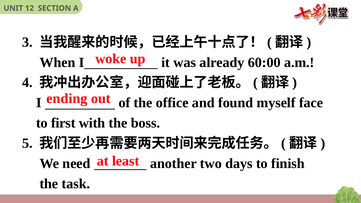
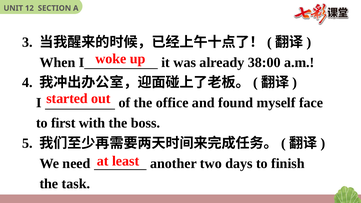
60:00: 60:00 -> 38:00 (264, 62)
ending: ending -> started (67, 98)
